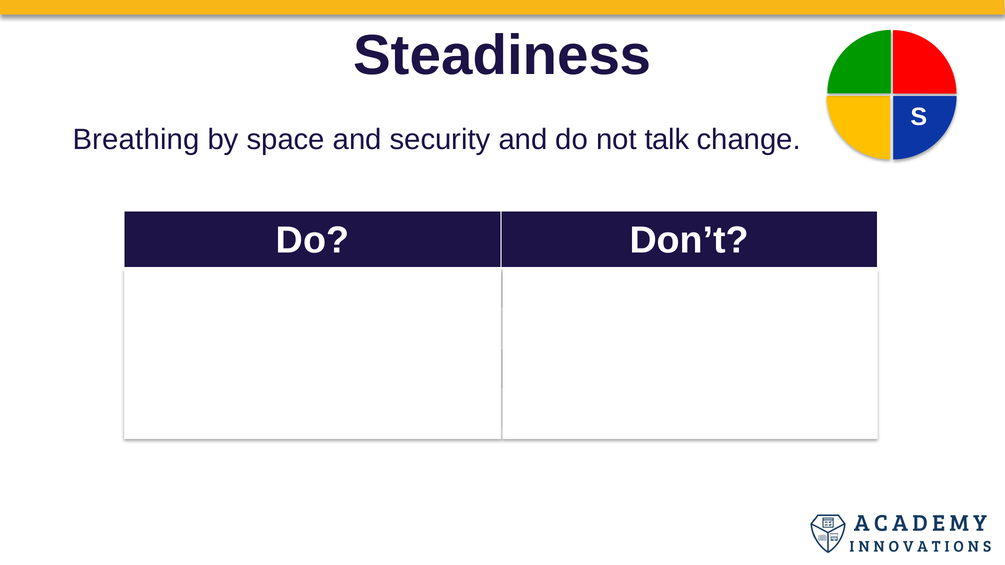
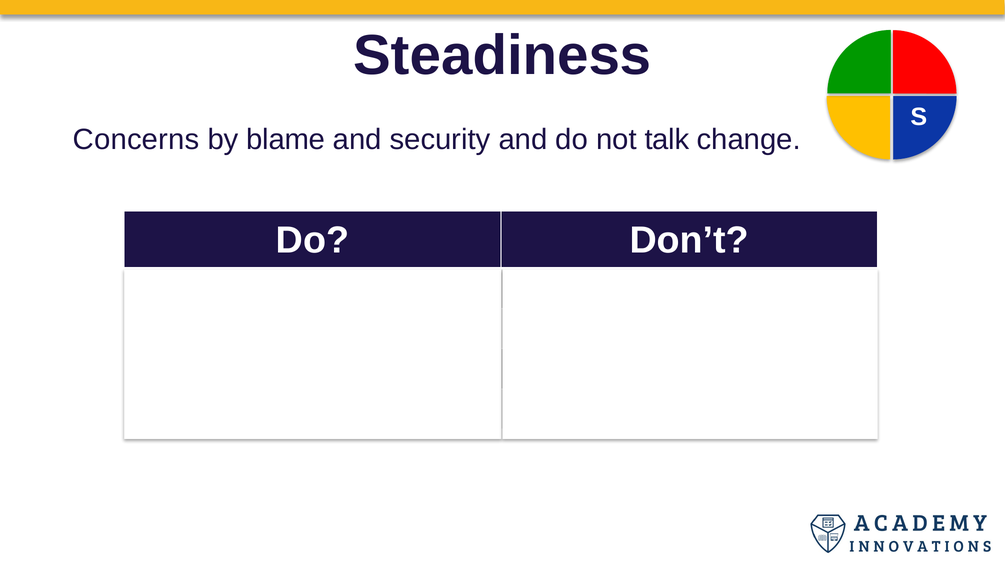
Breathing: Breathing -> Concerns (136, 140)
space: space -> blame (286, 140)
